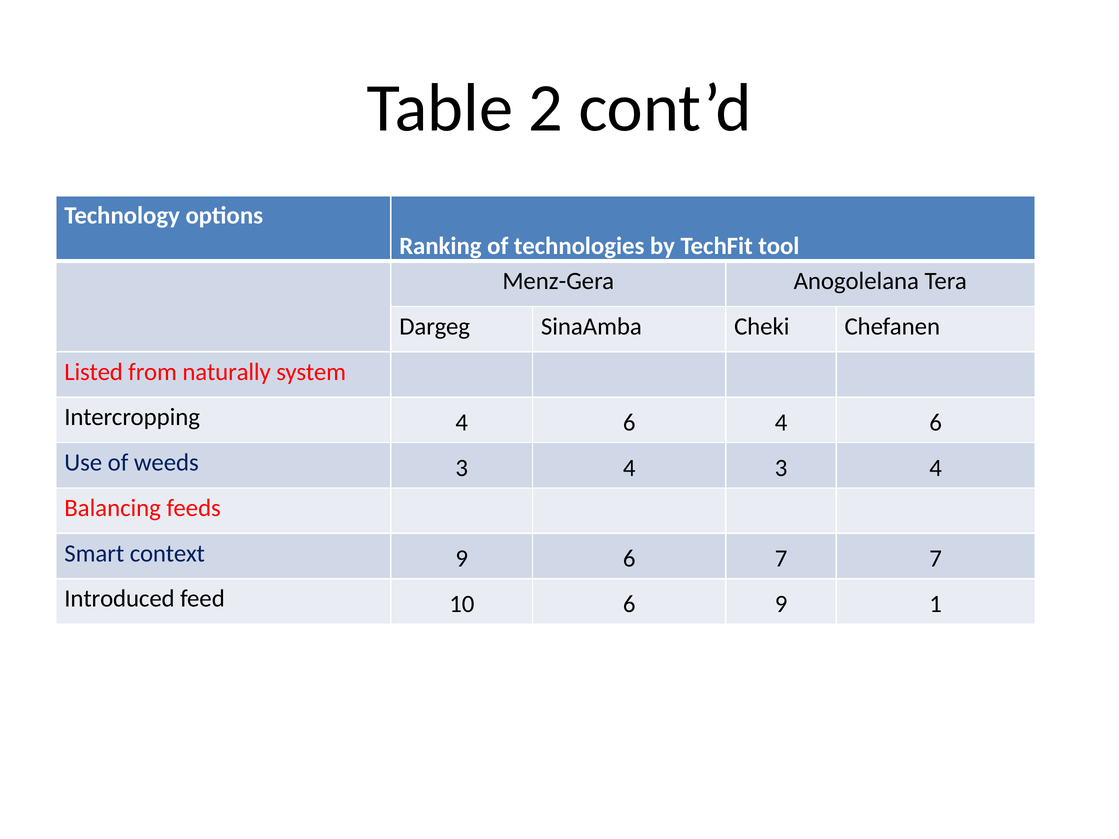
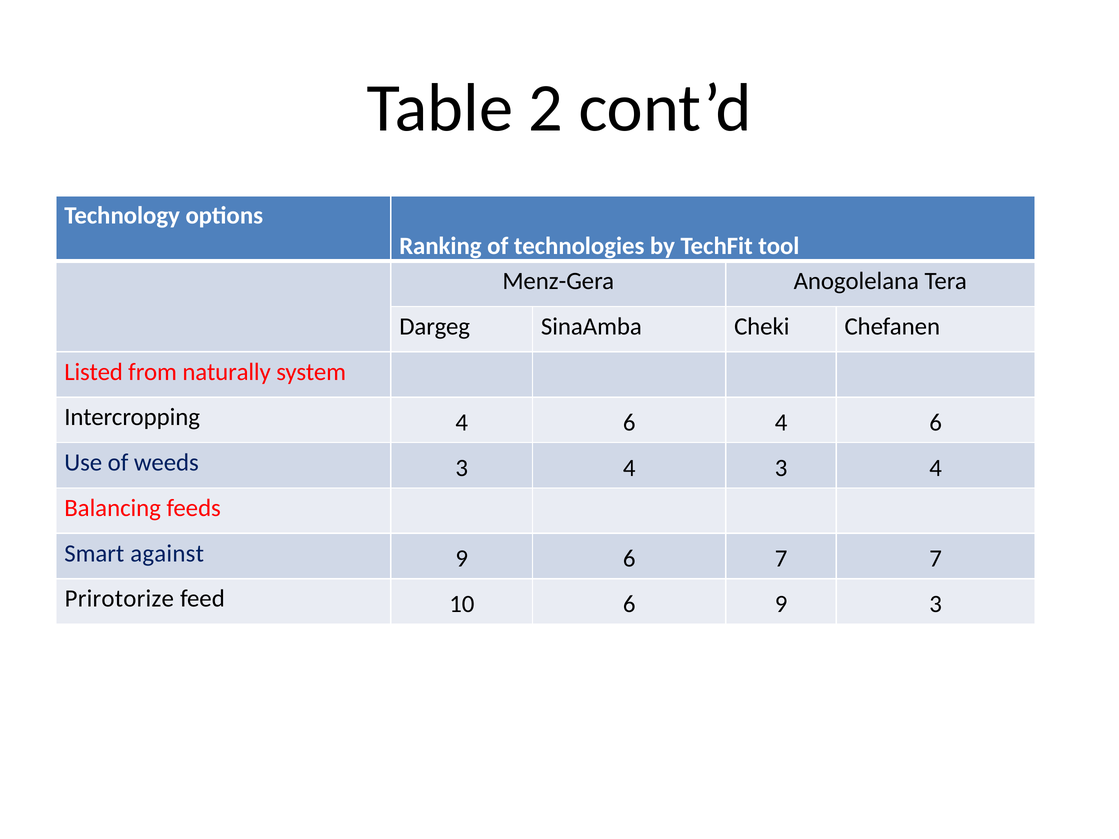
context: context -> against (167, 554)
Introduced: Introduced -> Prirotorize (119, 599)
9 1: 1 -> 3 (936, 604)
